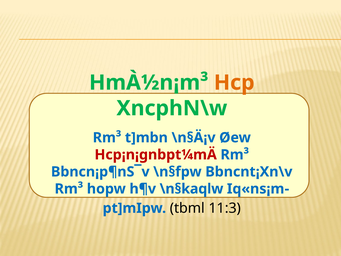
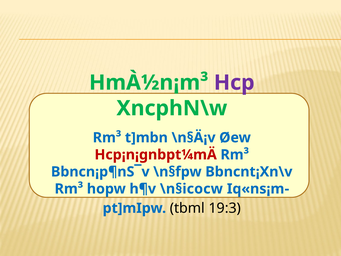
Hcp colour: orange -> purple (234, 83)
\n§kaqlw: \n§kaqlw -> \n§icocw (191, 189)
11:3: 11:3 -> 19:3 (225, 208)
